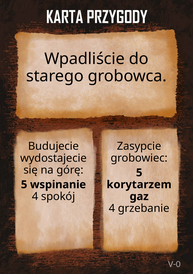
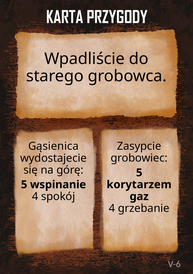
Budujecie: Budujecie -> Gąsienica (53, 146)
V-0: V-0 -> V-6 (174, 264)
